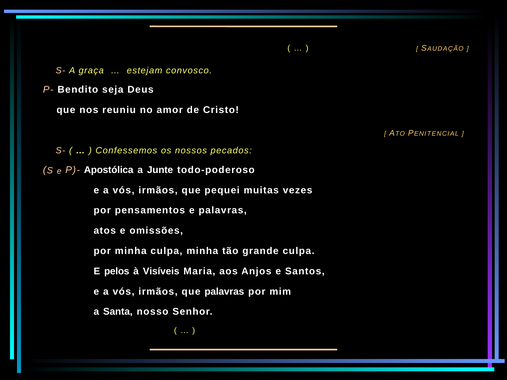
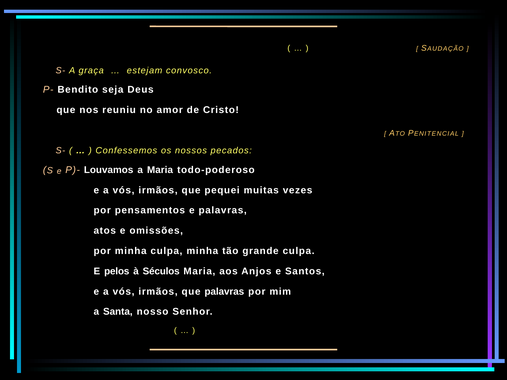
Apostólica: Apostólica -> Louvamos (109, 170)
a Junte: Junte -> Maria (160, 170)
Visíveis: Visíveis -> Séculos (161, 271)
